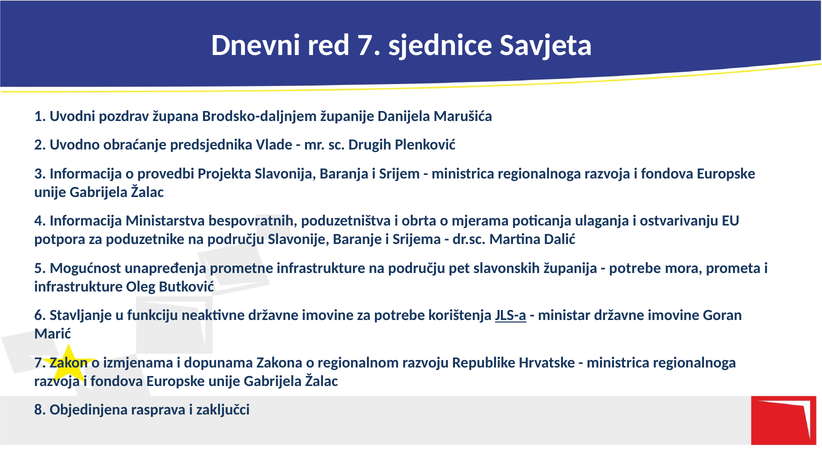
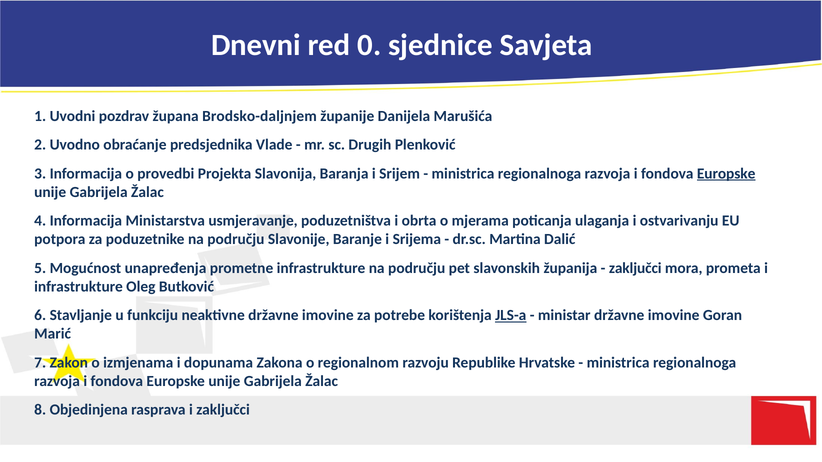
red 7: 7 -> 0 (369, 45)
Europske underline: none -> present (726, 174)
bespovratnih: bespovratnih -> usmjeravanje (253, 221)
potrebe: potrebe -> zaključci (635, 268)
